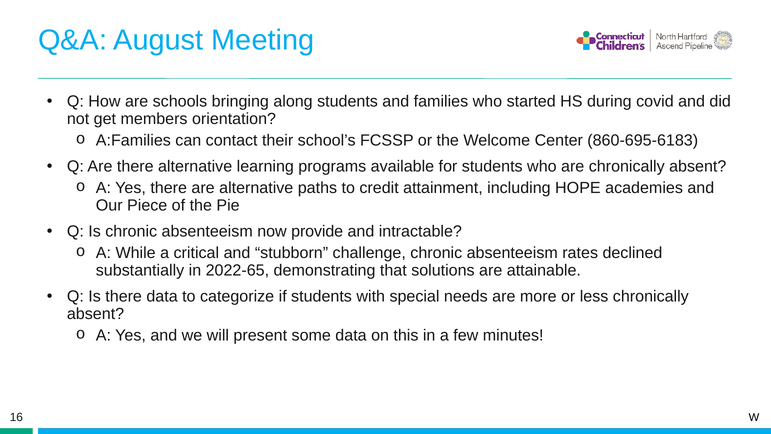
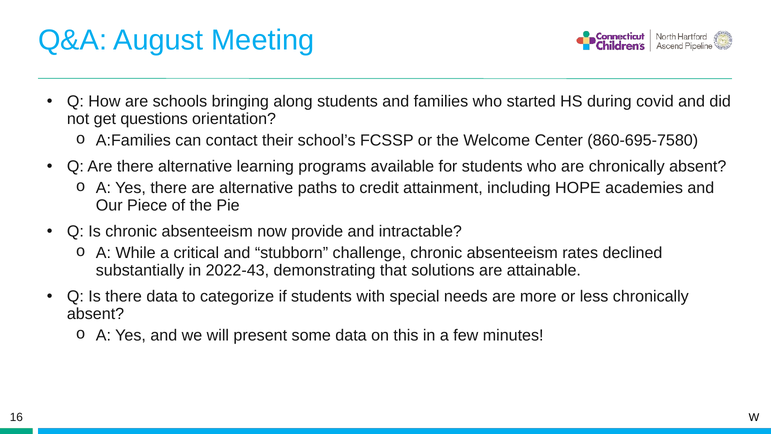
members: members -> questions (154, 119)
860-695-6183: 860-695-6183 -> 860-695-7580 (643, 140)
2022-65: 2022-65 -> 2022-43 (237, 270)
